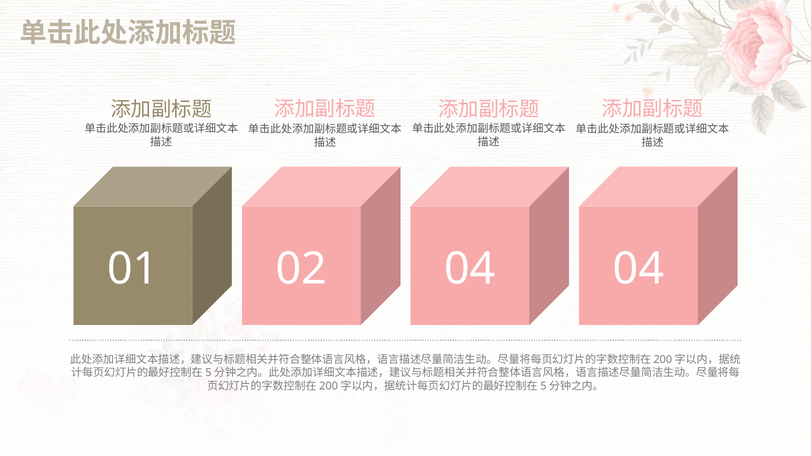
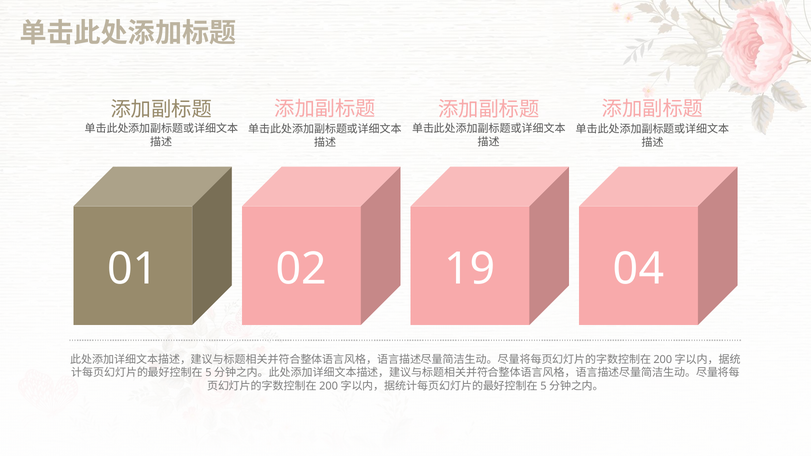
02 04: 04 -> 19 (470, 269)
